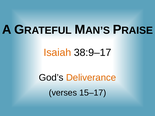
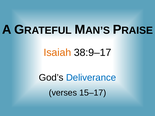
Deliverance colour: orange -> blue (91, 78)
